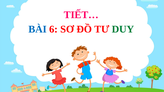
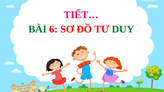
BÀI colour: blue -> green (38, 29)
